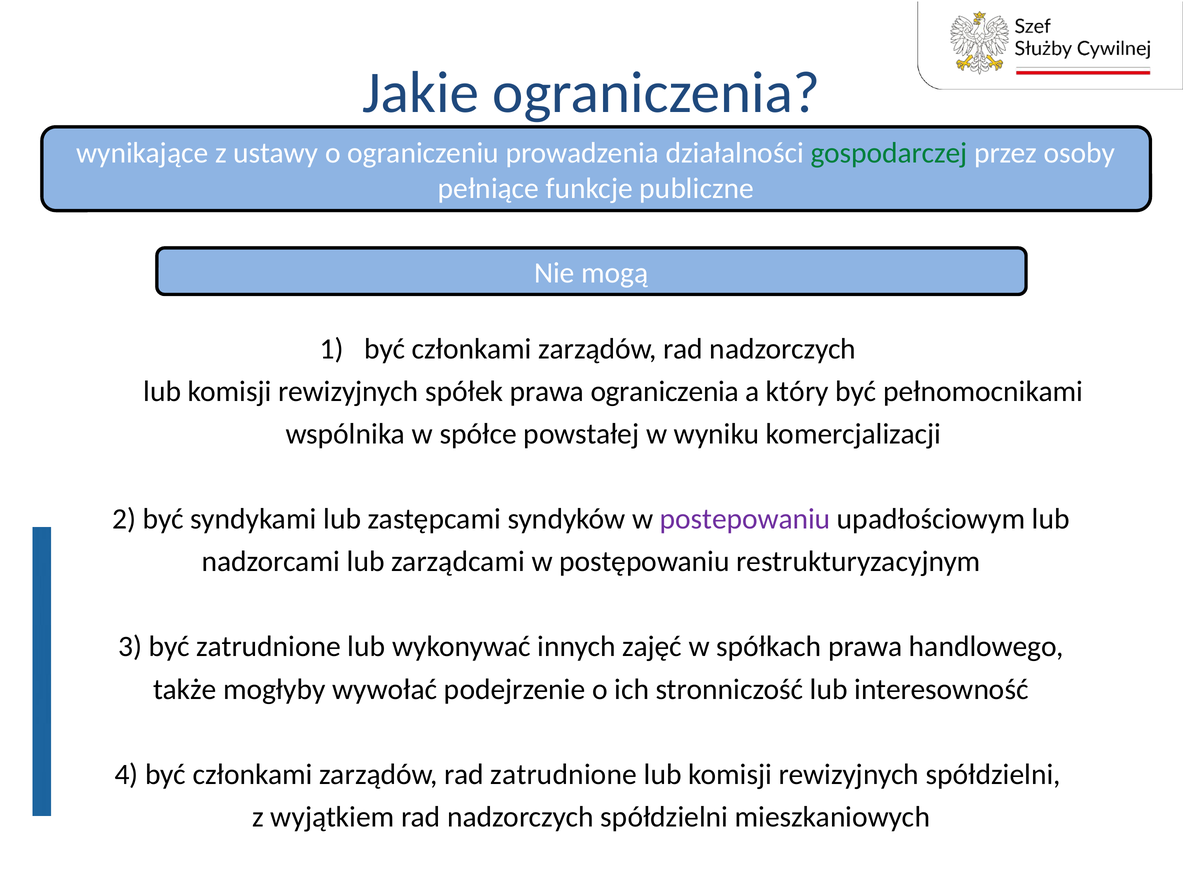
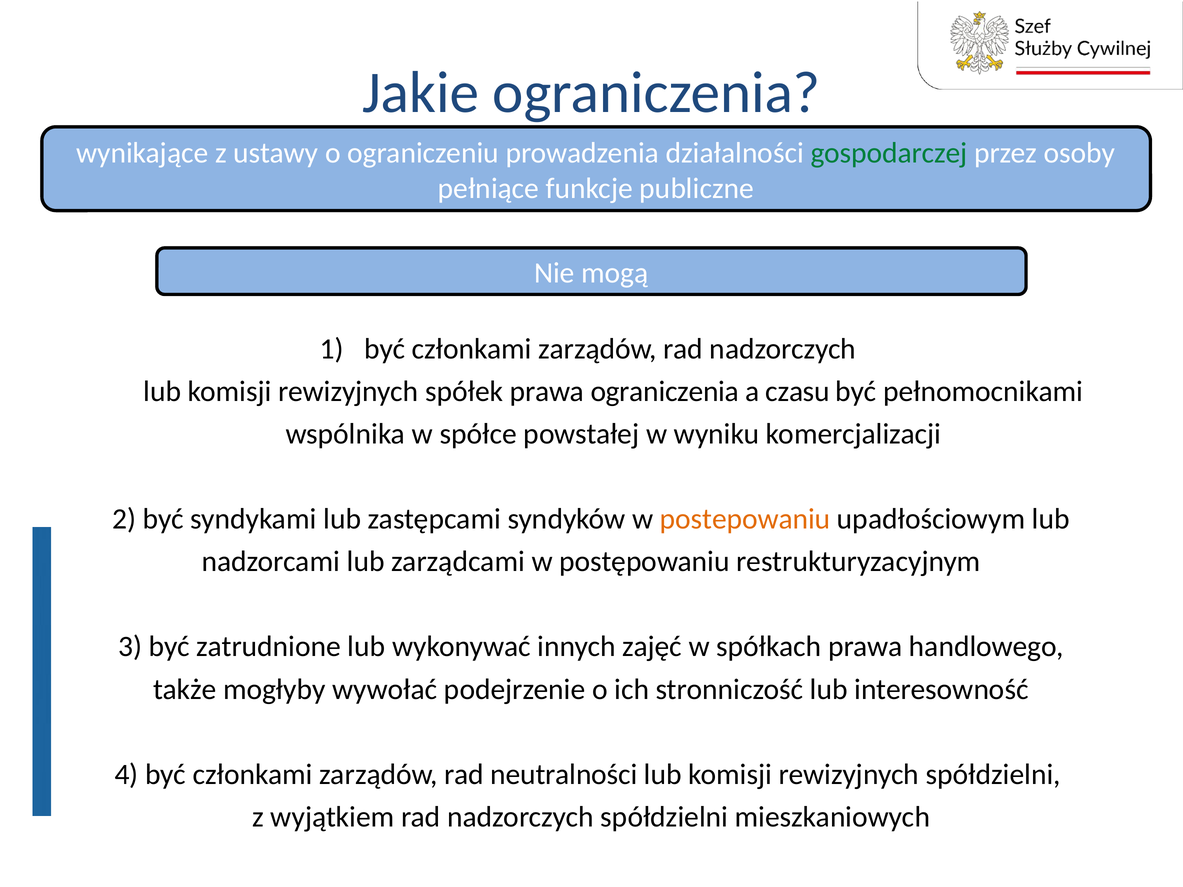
który: który -> czasu (798, 391)
postepowaniu colour: purple -> orange (745, 519)
rad zatrudnione: zatrudnione -> neutralności (564, 775)
